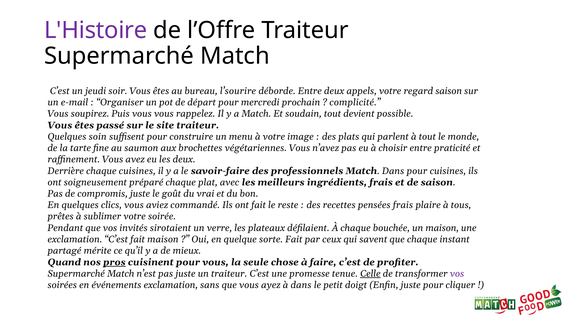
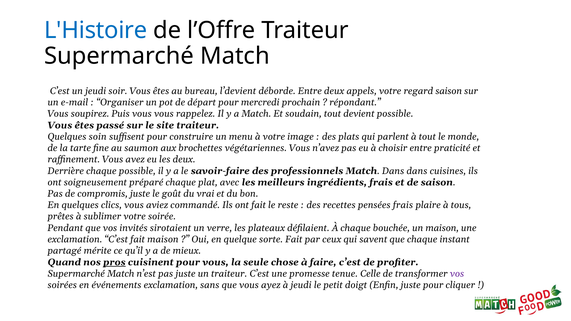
L'Histoire colour: purple -> blue (96, 30)
l’sourire: l’sourire -> l’devient (238, 91)
complicité: complicité -> répondant (355, 102)
chaque cuisines: cuisines -> possible (137, 171)
Dans pour: pour -> dans (417, 171)
Celle underline: present -> none (370, 274)
à dans: dans -> jeudi (301, 285)
